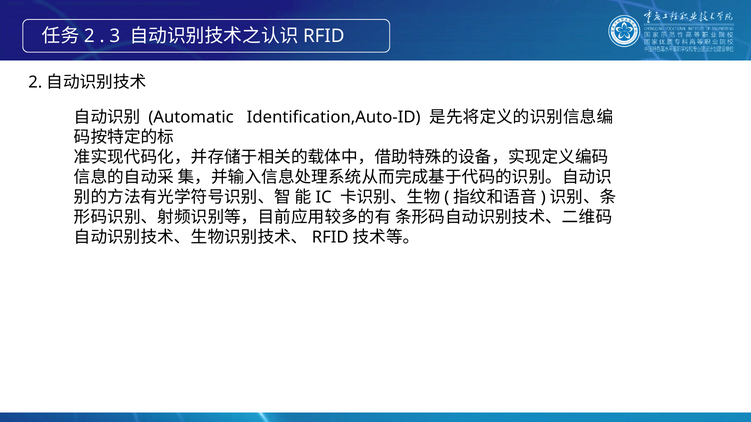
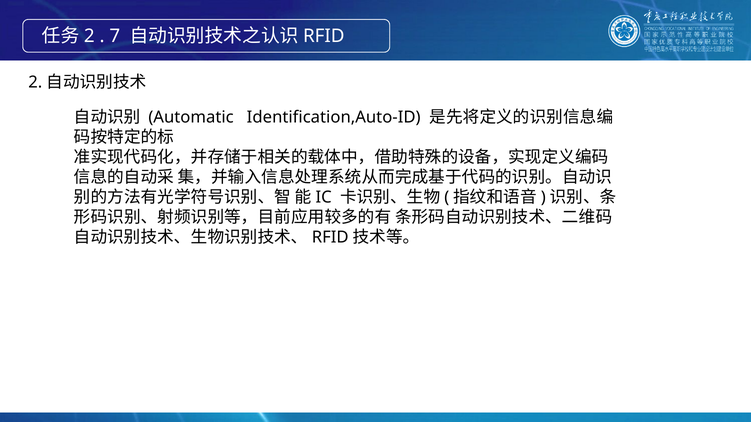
3: 3 -> 7 (115, 36)
